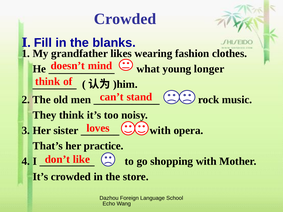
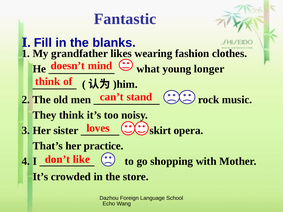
Crowded: Crowded -> Fantastic (125, 19)
with: with -> skirt (160, 131)
